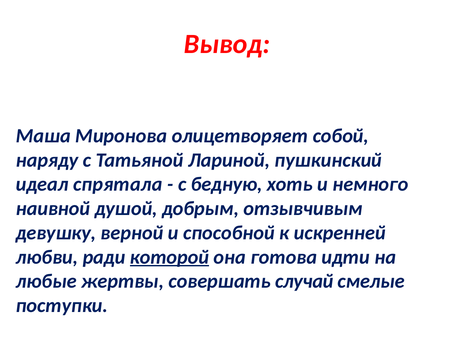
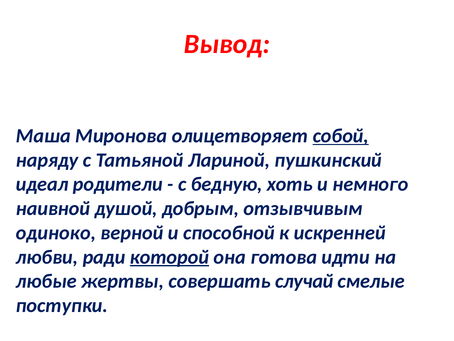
собой underline: none -> present (341, 136)
спрятала: спрятала -> родители (118, 184)
девушку: девушку -> одиноко (56, 232)
